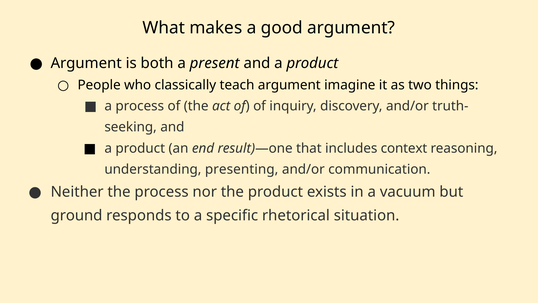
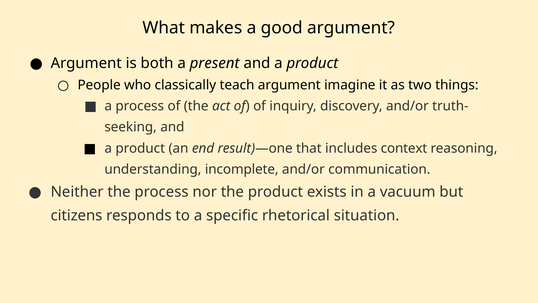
presenting: presenting -> incomplete (242, 169)
ground: ground -> citizens (77, 215)
